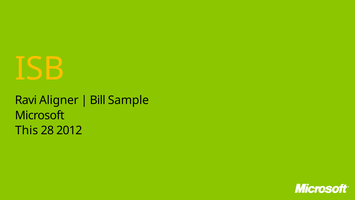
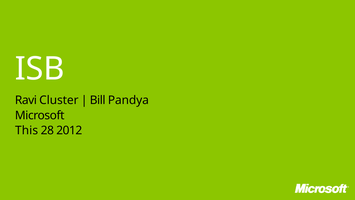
ISB colour: yellow -> white (40, 69)
Aligner: Aligner -> Cluster (59, 100)
Sample: Sample -> Pandya (128, 100)
